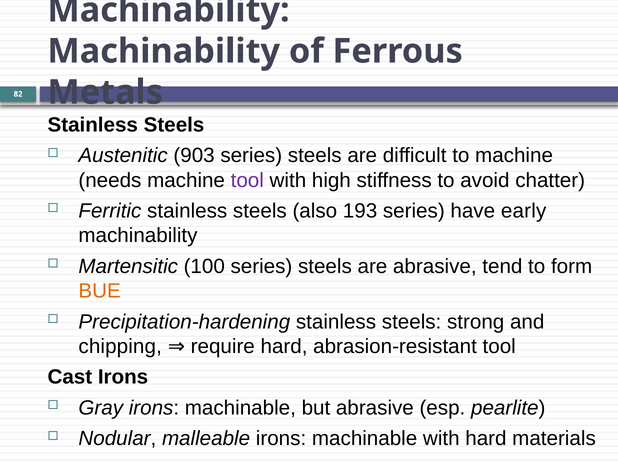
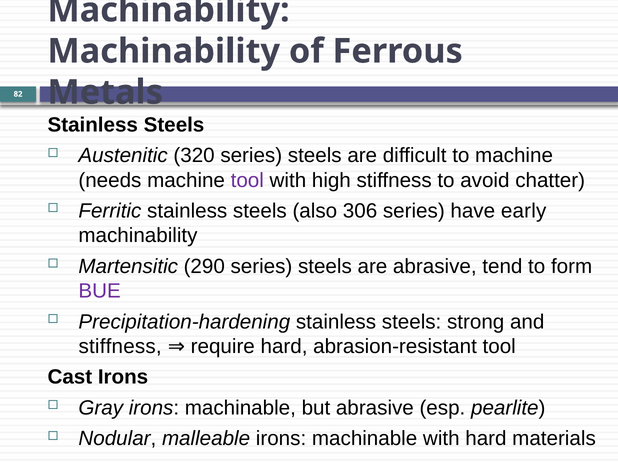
903: 903 -> 320 (194, 156)
193: 193 -> 306 (360, 211)
100: 100 -> 290 (204, 267)
BUE colour: orange -> purple (100, 291)
chipping: chipping -> stiffness (120, 347)
